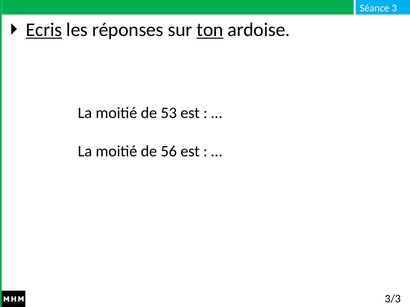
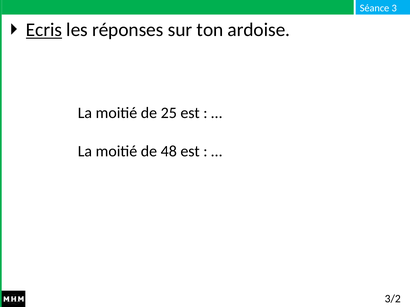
ton underline: present -> none (210, 30)
53: 53 -> 25 (169, 113)
56: 56 -> 48 (169, 151)
3/3: 3/3 -> 3/2 (393, 299)
